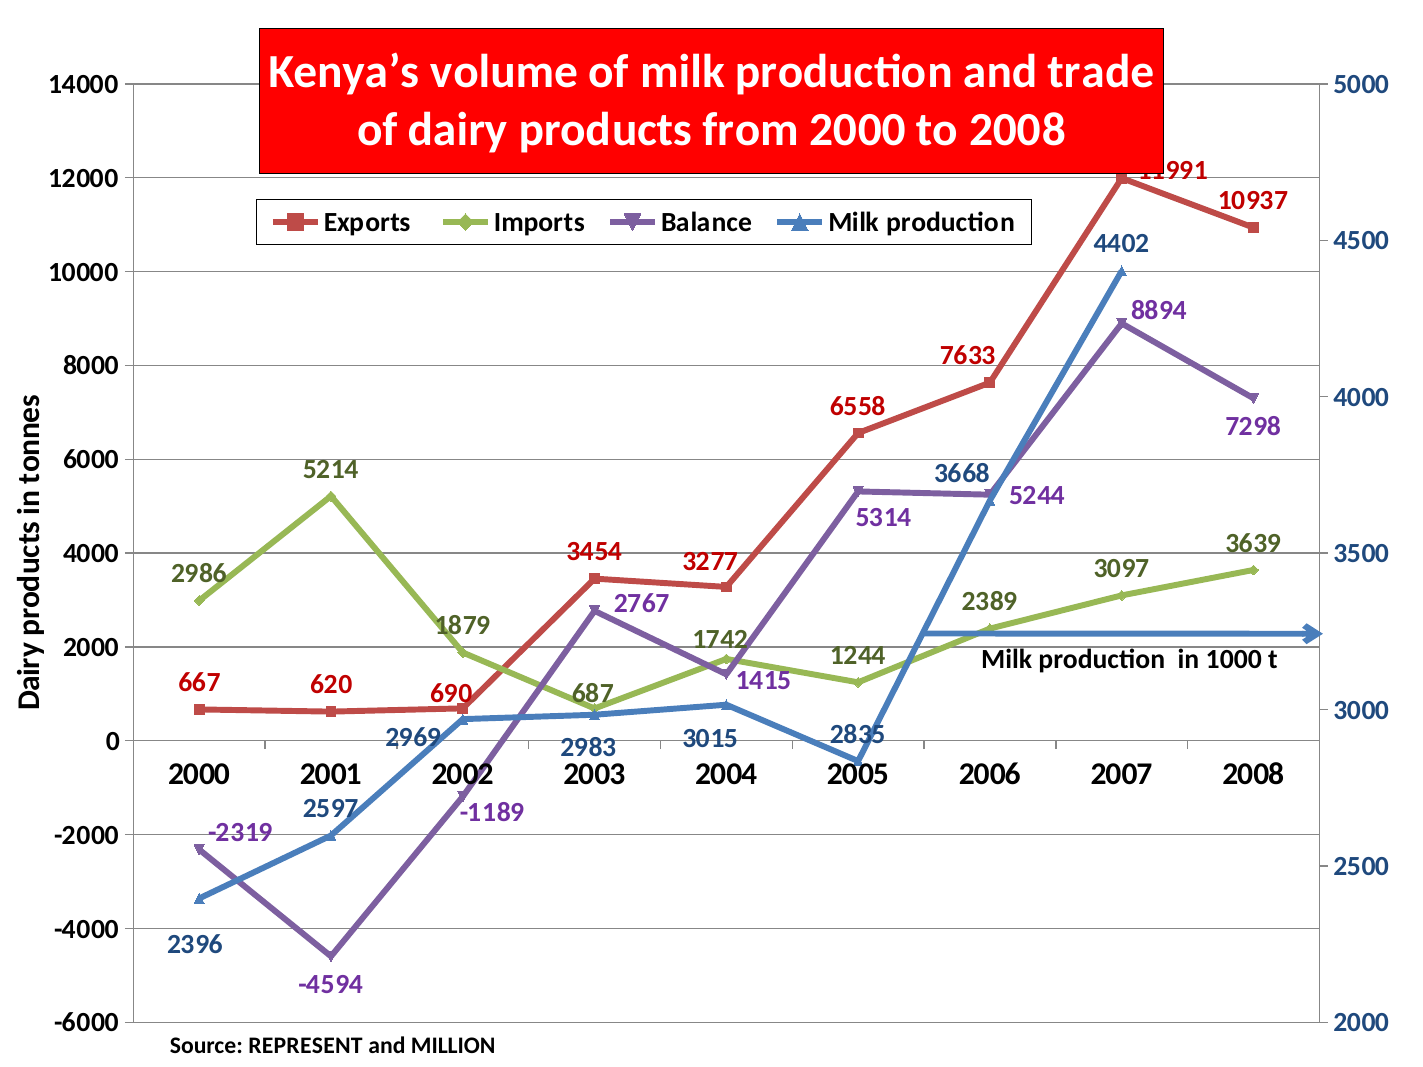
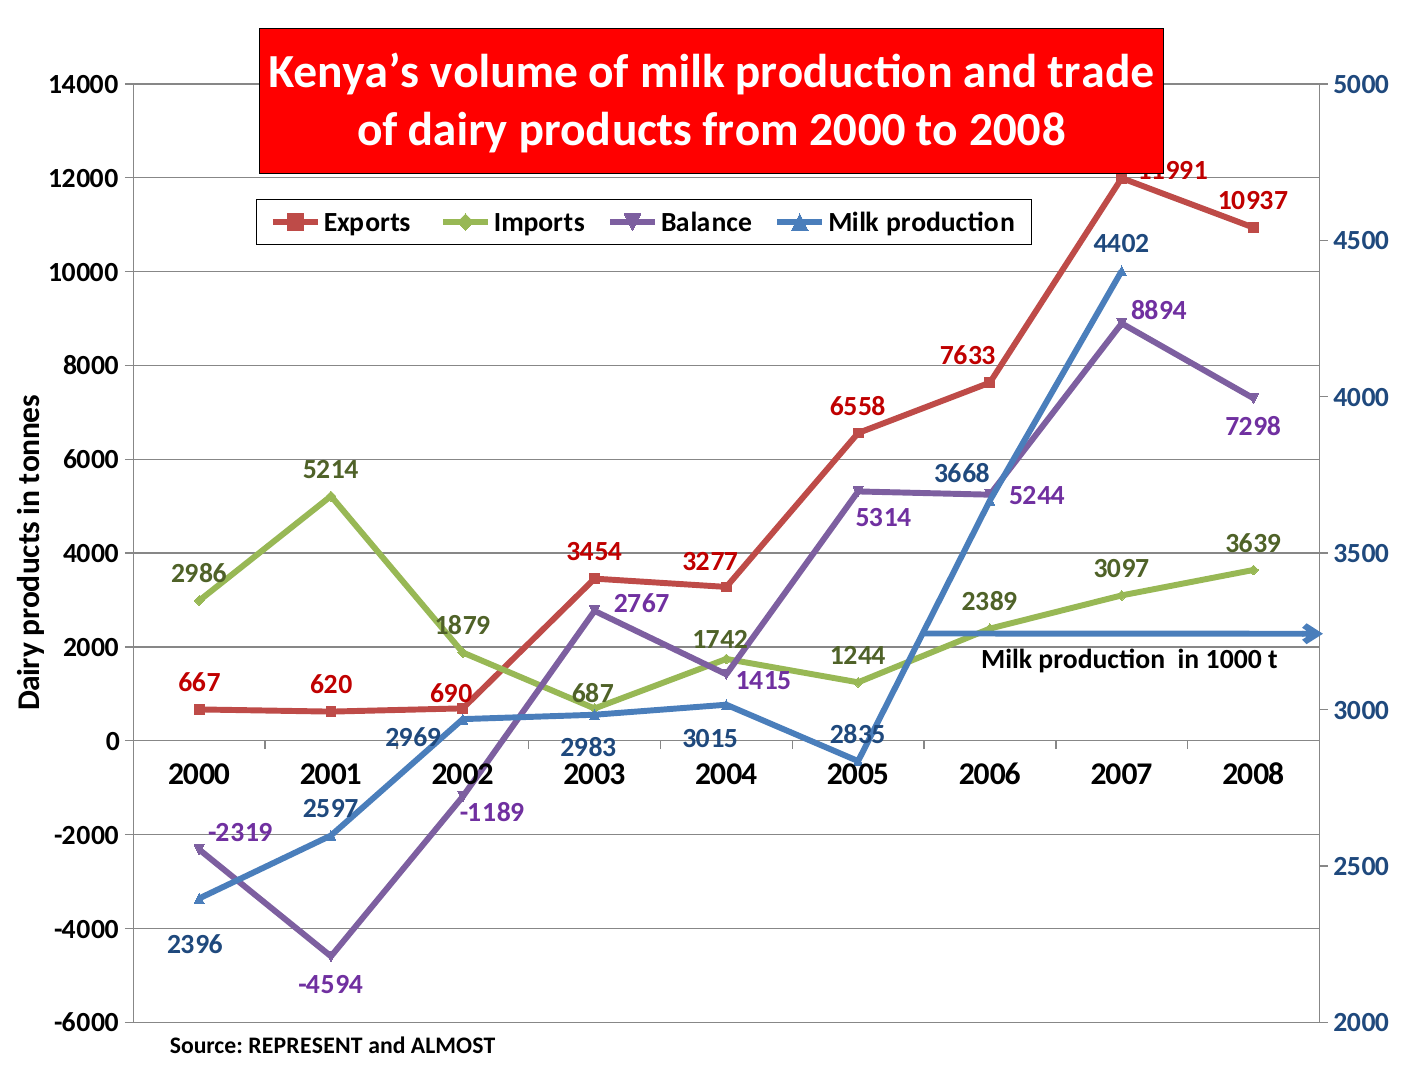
MILLION: MILLION -> ALMOST (453, 1046)
